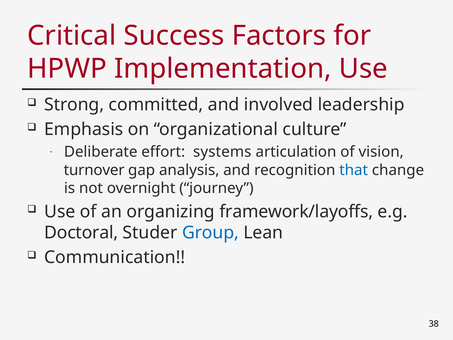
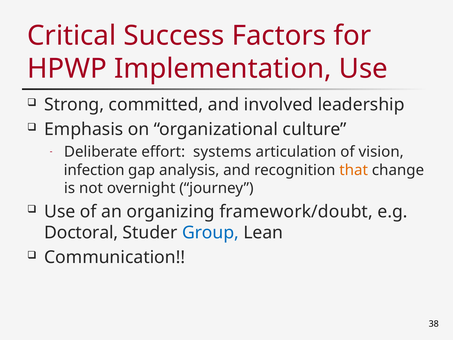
turnover: turnover -> infection (94, 170)
that colour: blue -> orange (354, 170)
framework/layoffs: framework/layoffs -> framework/doubt (296, 211)
